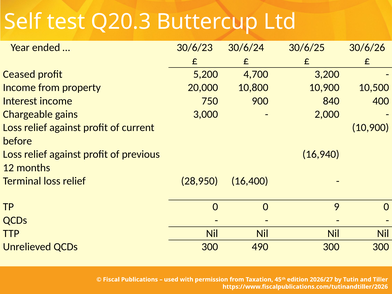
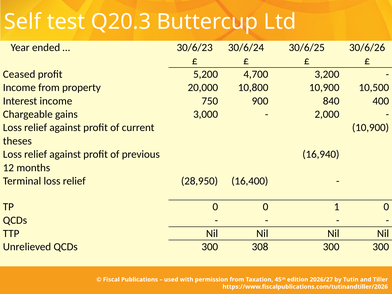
before: before -> theses (17, 141)
9: 9 -> 1 (337, 207)
490: 490 -> 308 (260, 247)
